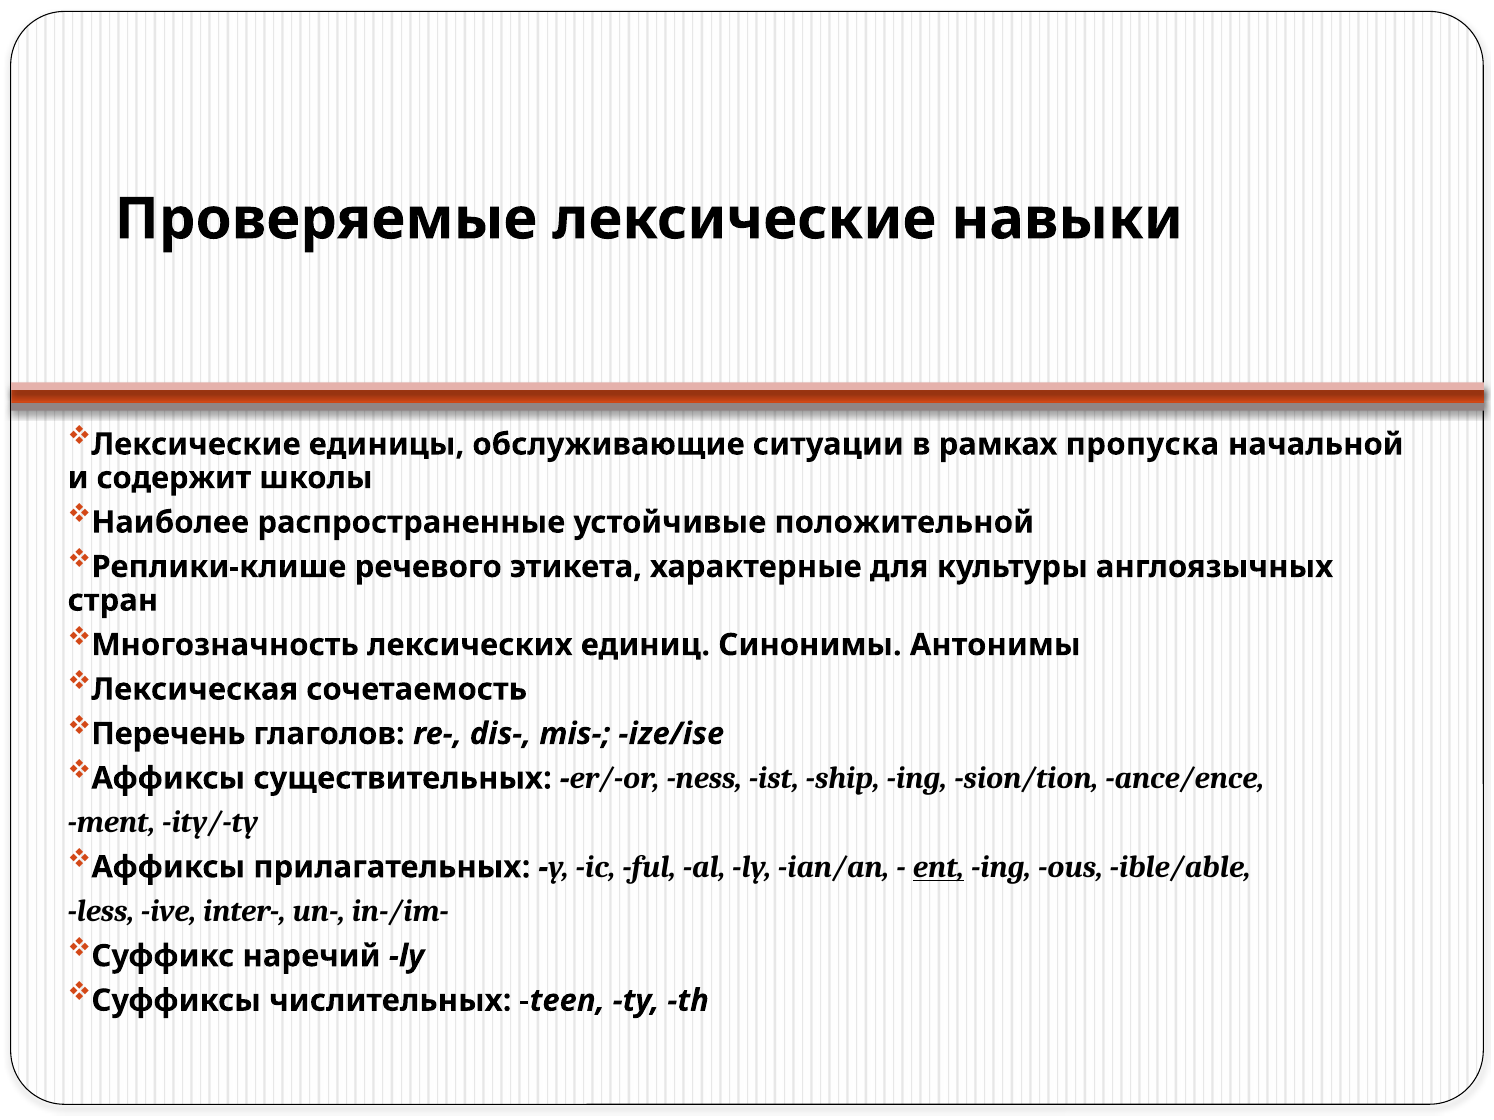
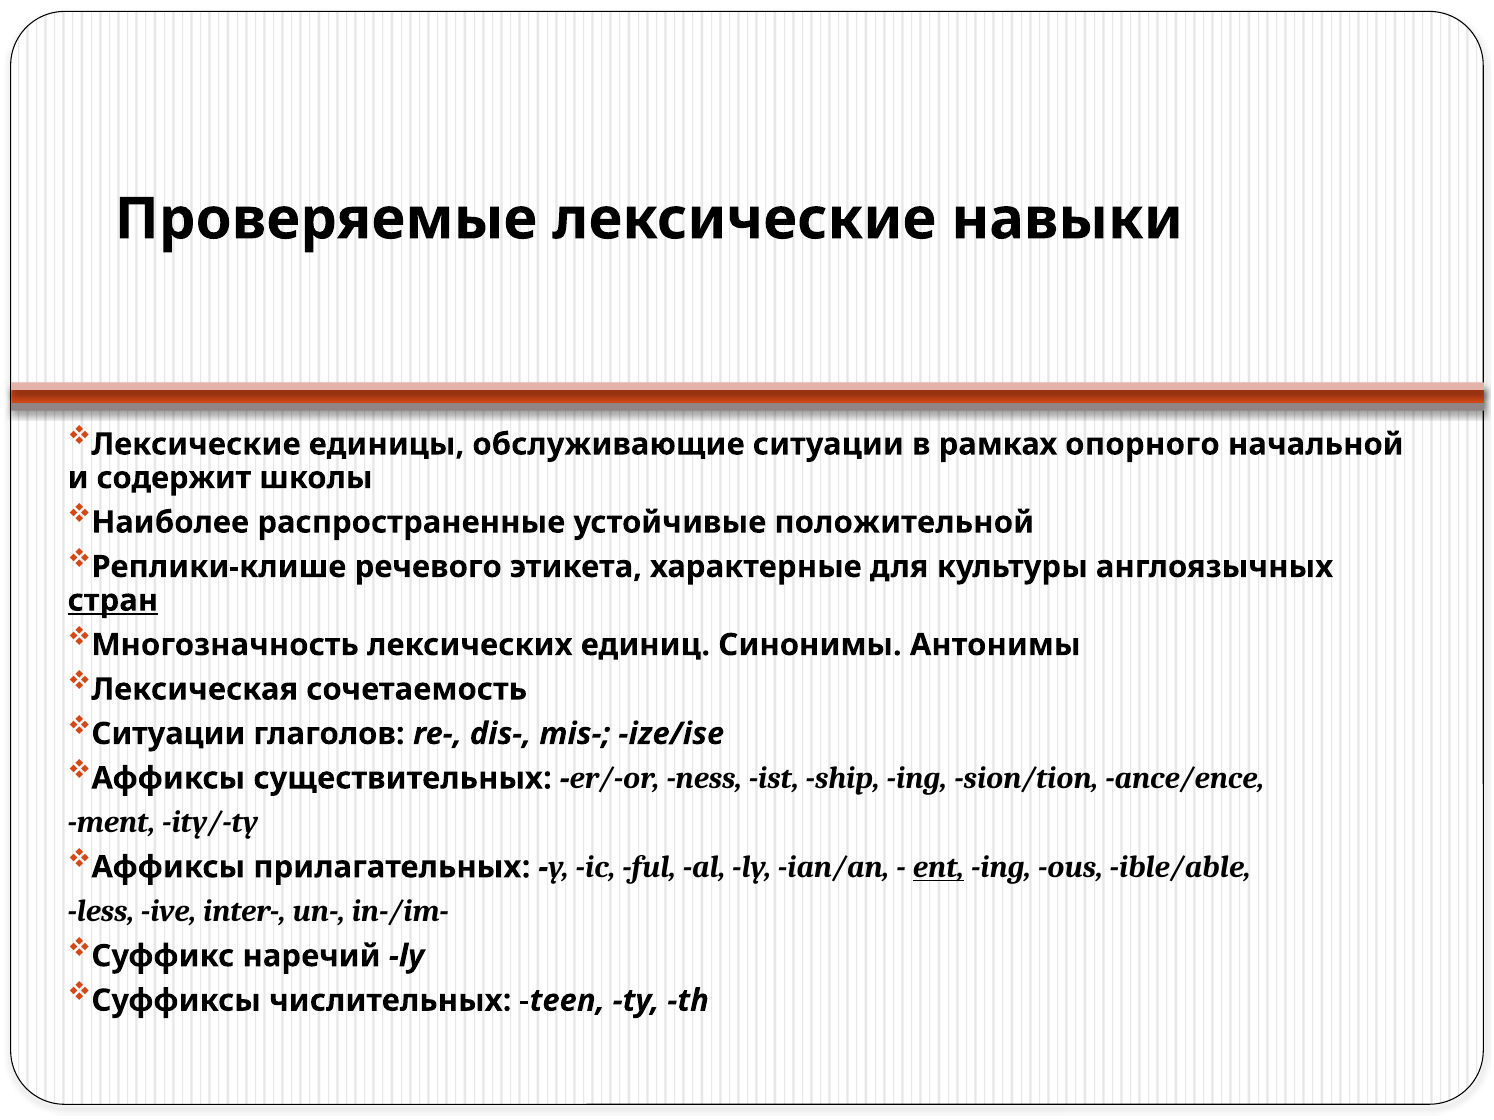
пропуска: пропуска -> опорного (1142, 445)
стран underline: none -> present (113, 601)
Перечень: Перечень -> Ситуации (168, 734)
